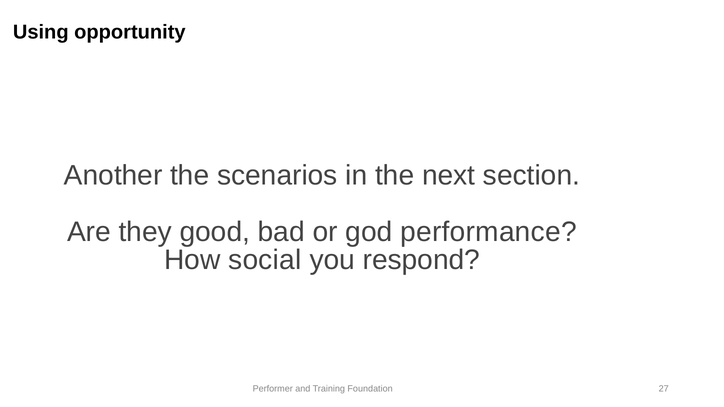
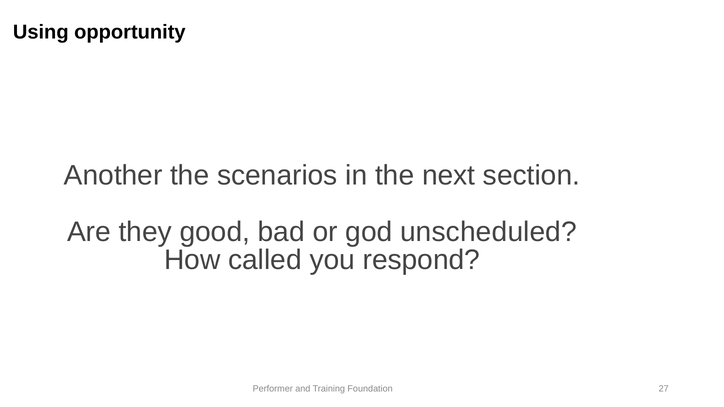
performance: performance -> unscheduled (489, 232)
social: social -> called (265, 260)
